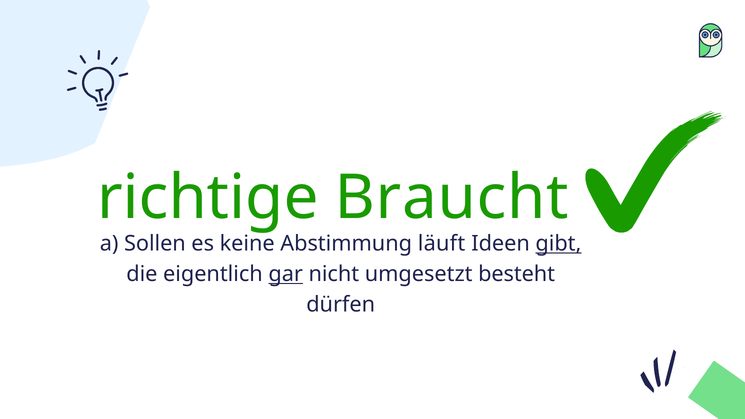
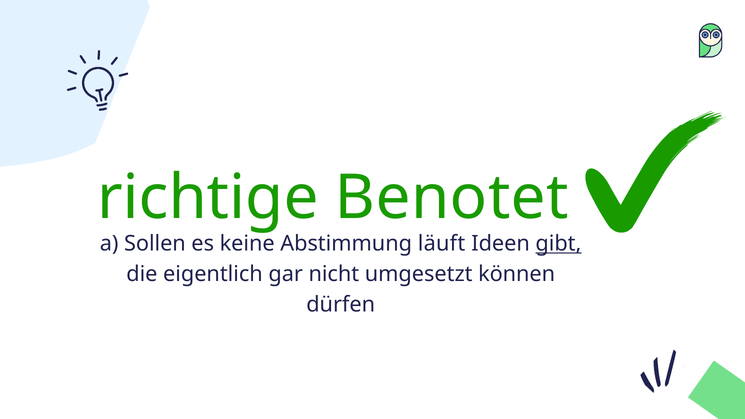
Braucht: Braucht -> Benotet (452, 198)
gar underline: present -> none (286, 274)
besteht: besteht -> können (517, 274)
